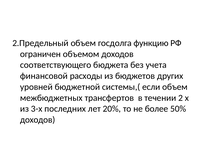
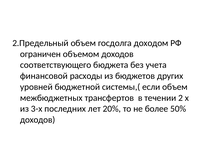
функцию: функцию -> доходом (151, 43)
